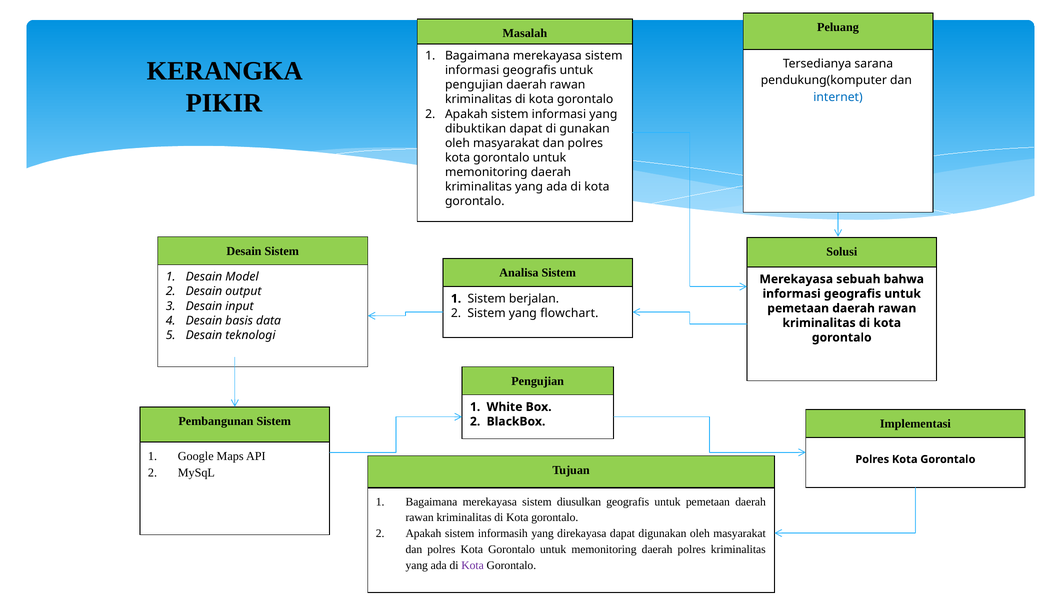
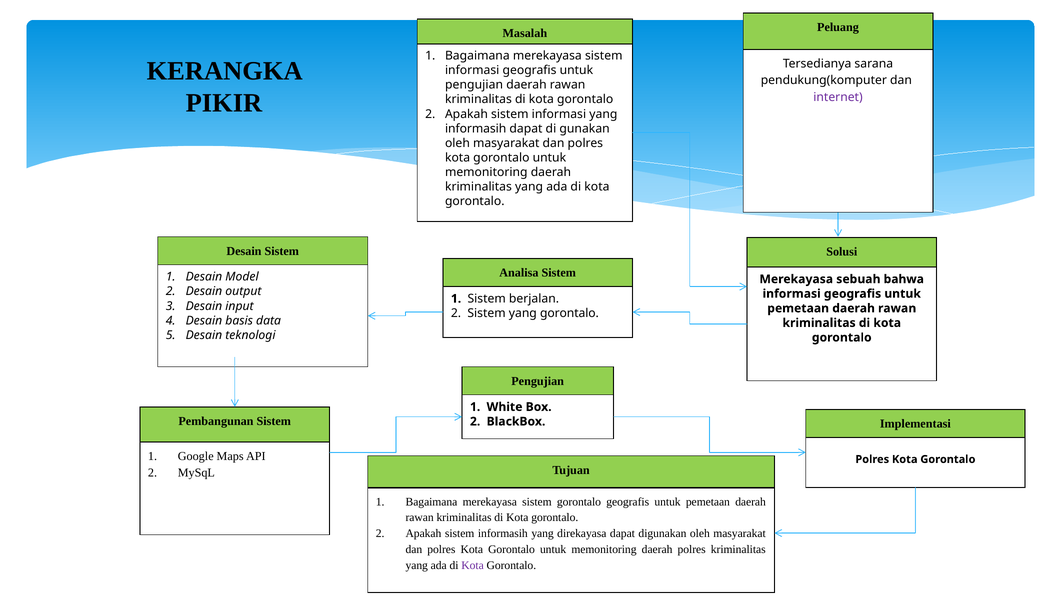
internet colour: blue -> purple (838, 97)
dibuktikan: dibuktikan -> informasih (476, 129)
yang flowchart: flowchart -> gorontalo (569, 313)
sistem diusulkan: diusulkan -> gorontalo (579, 502)
